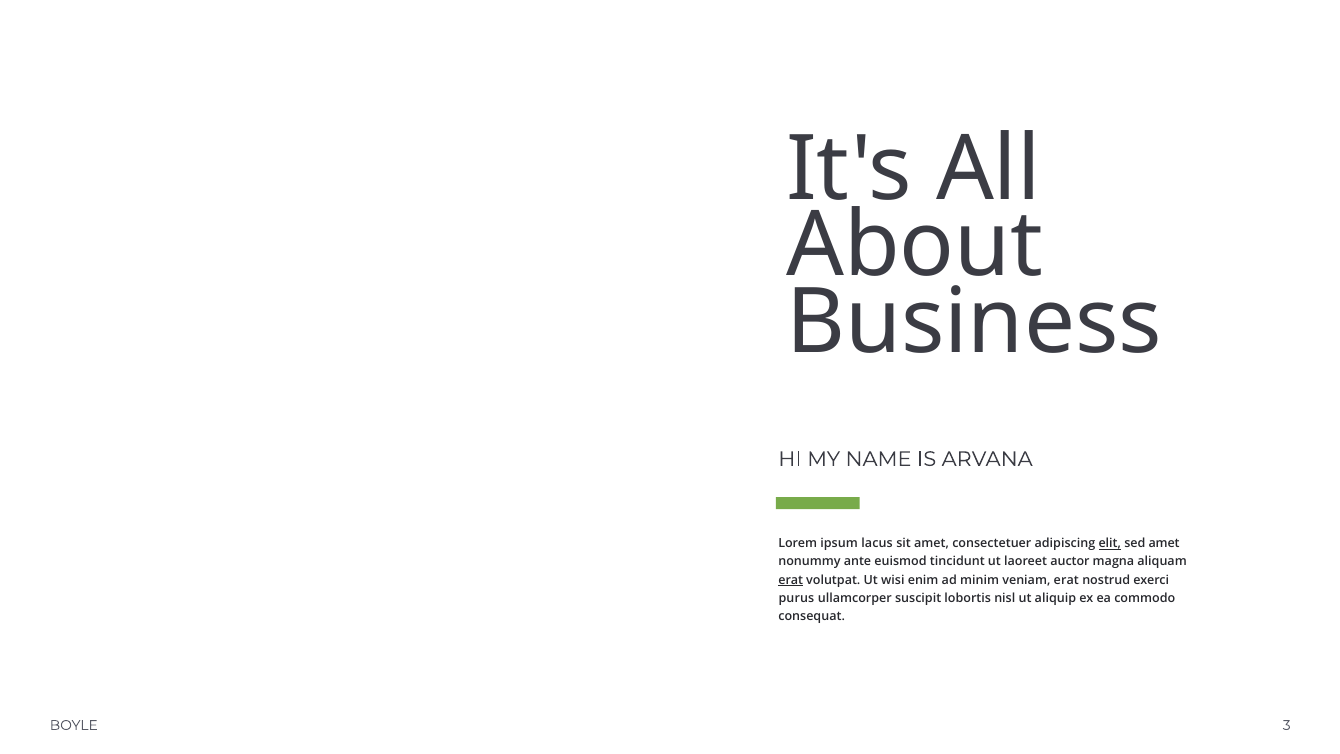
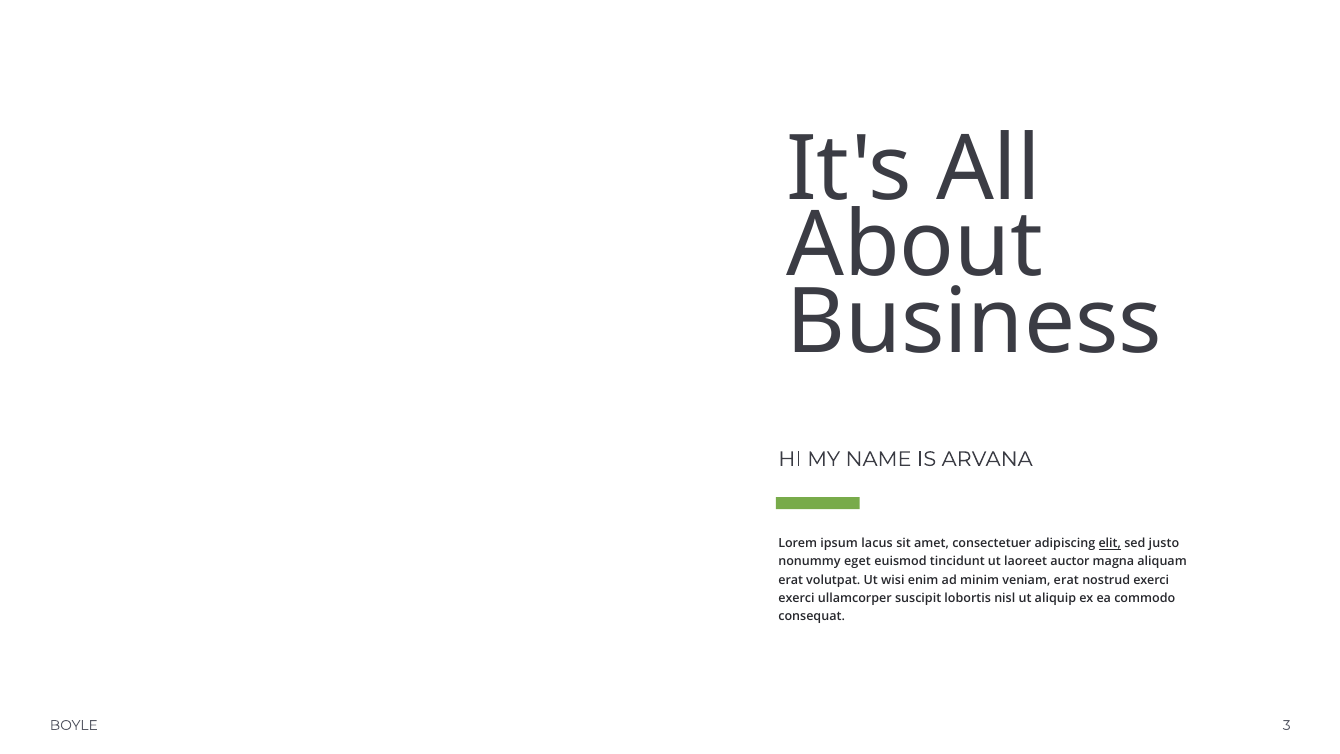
sed amet: amet -> justo (1164, 544)
ante: ante -> eget (857, 562)
erat underline: present -> none (791, 580)
purus: purus -> exerci (796, 598)
